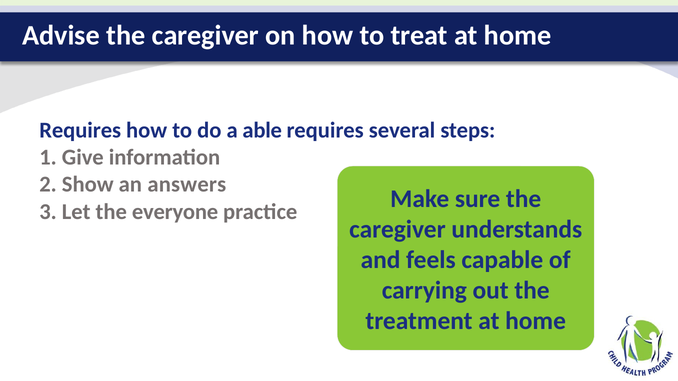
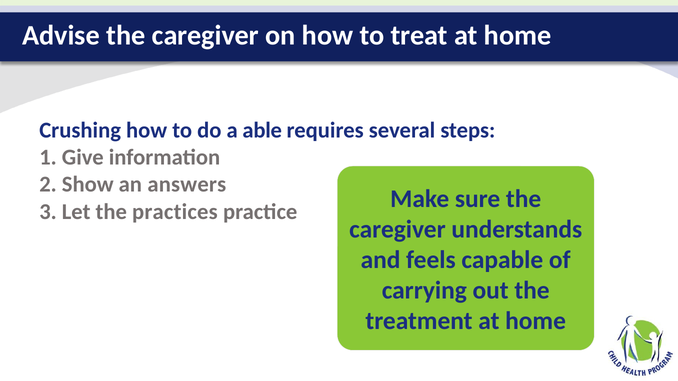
Requires: Requires -> Crushing (80, 130)
everyone: everyone -> practices (175, 212)
